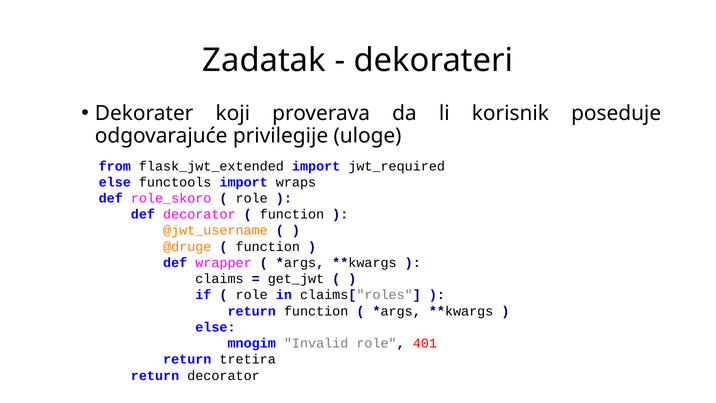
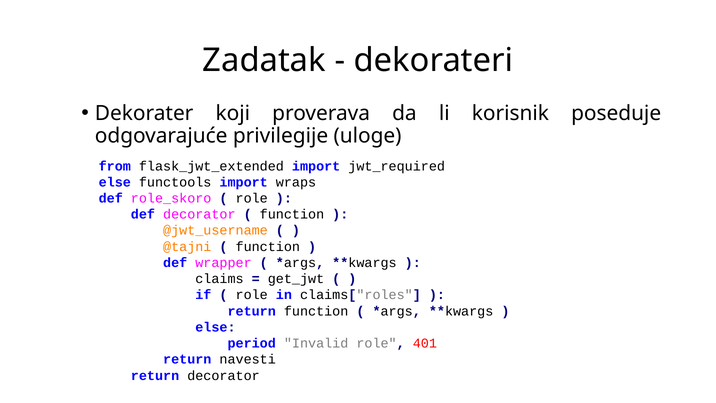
@druge: @druge -> @tajni (187, 247)
mnogim: mnogim -> period (252, 343)
tretira: tretira -> navesti (248, 359)
